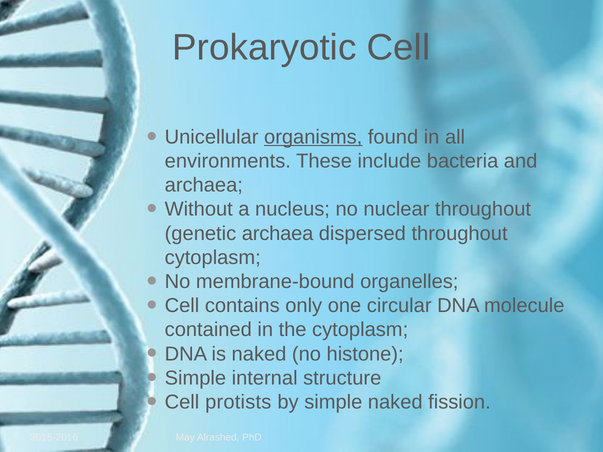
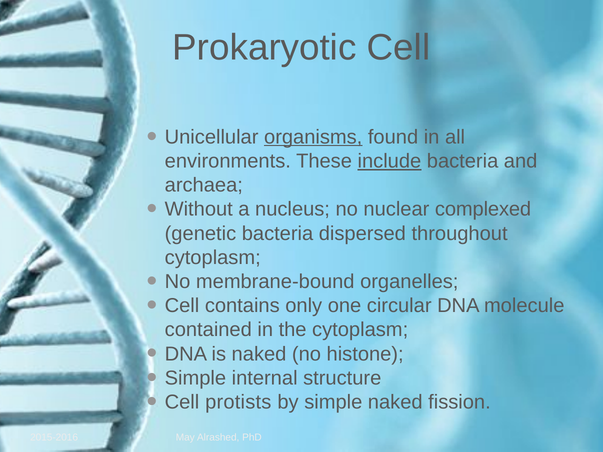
include underline: none -> present (389, 161)
nuclear throughout: throughout -> complexed (483, 209)
genetic archaea: archaea -> bacteria (277, 234)
